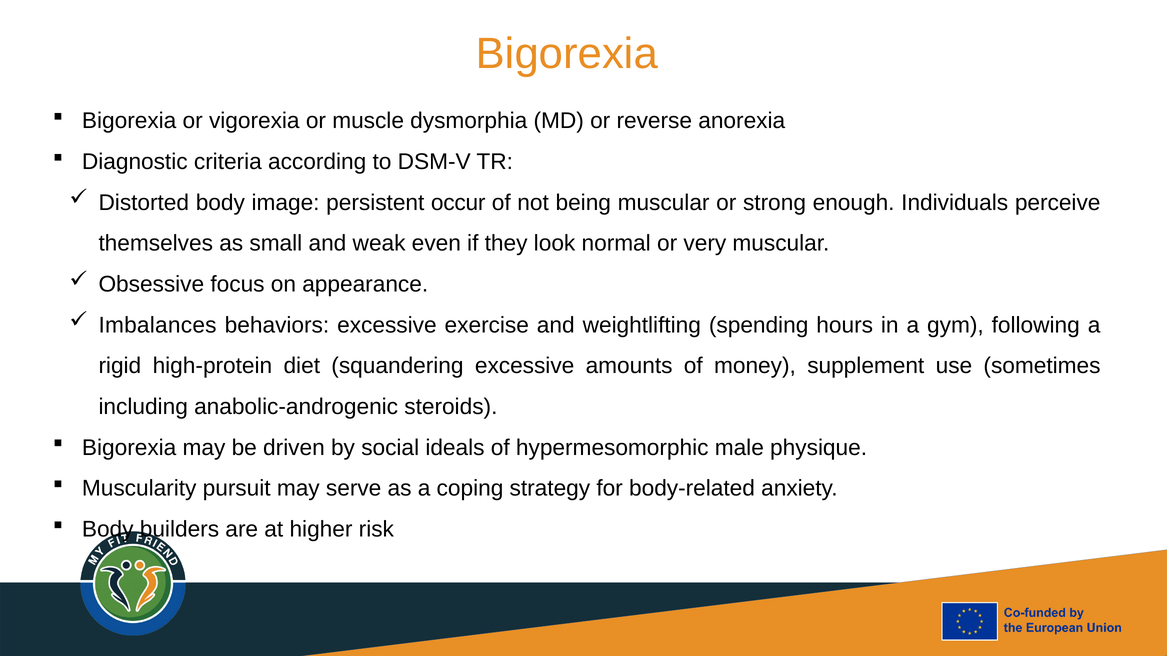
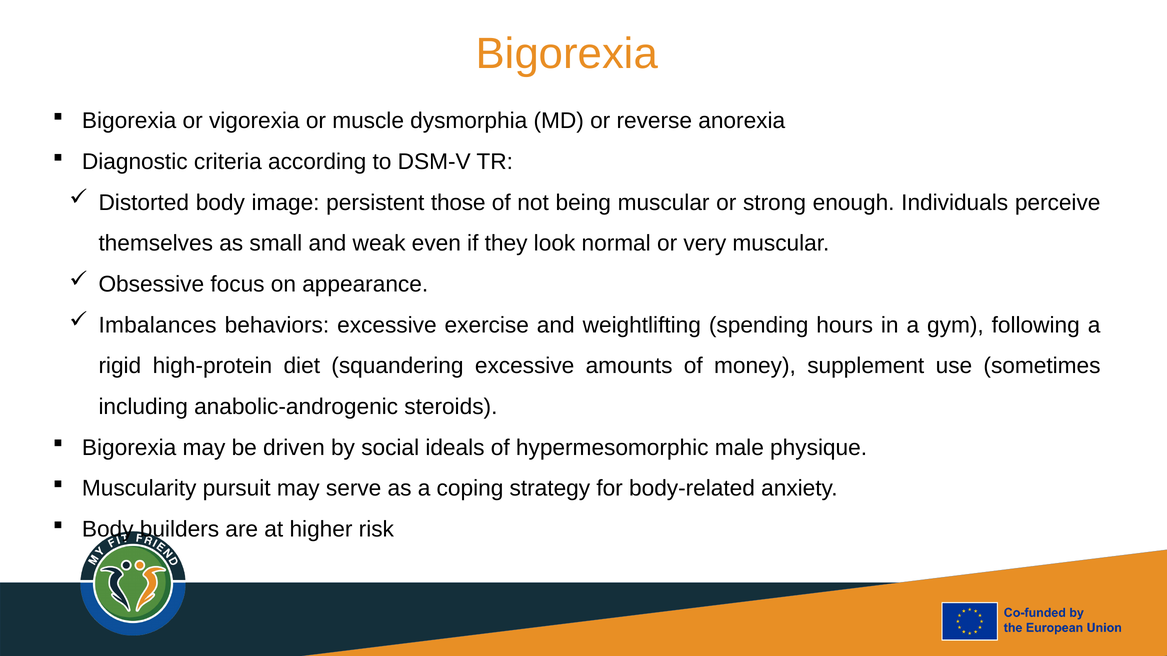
occur: occur -> those (458, 203)
